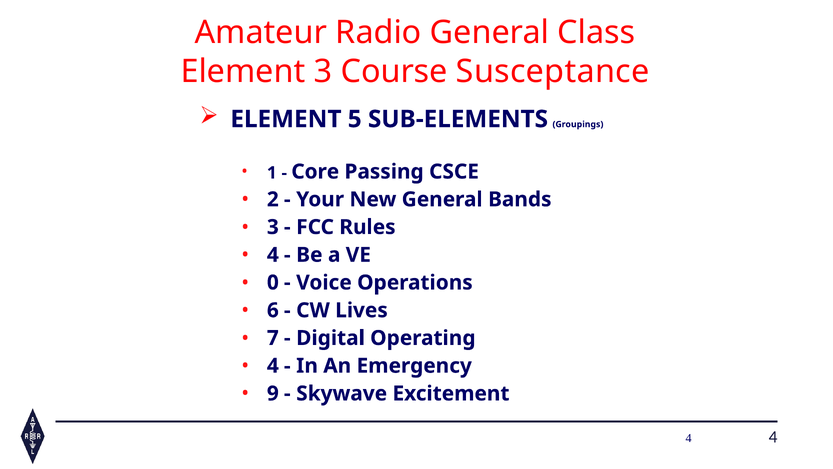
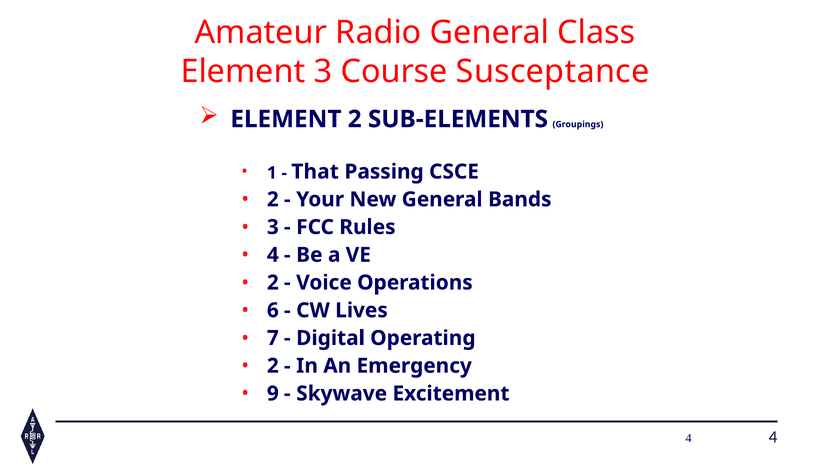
ELEMENT 5: 5 -> 2 (355, 119)
Core: Core -> That (315, 172)
0: 0 -> 2 (273, 282)
4: 4 -> 2 (273, 366)
